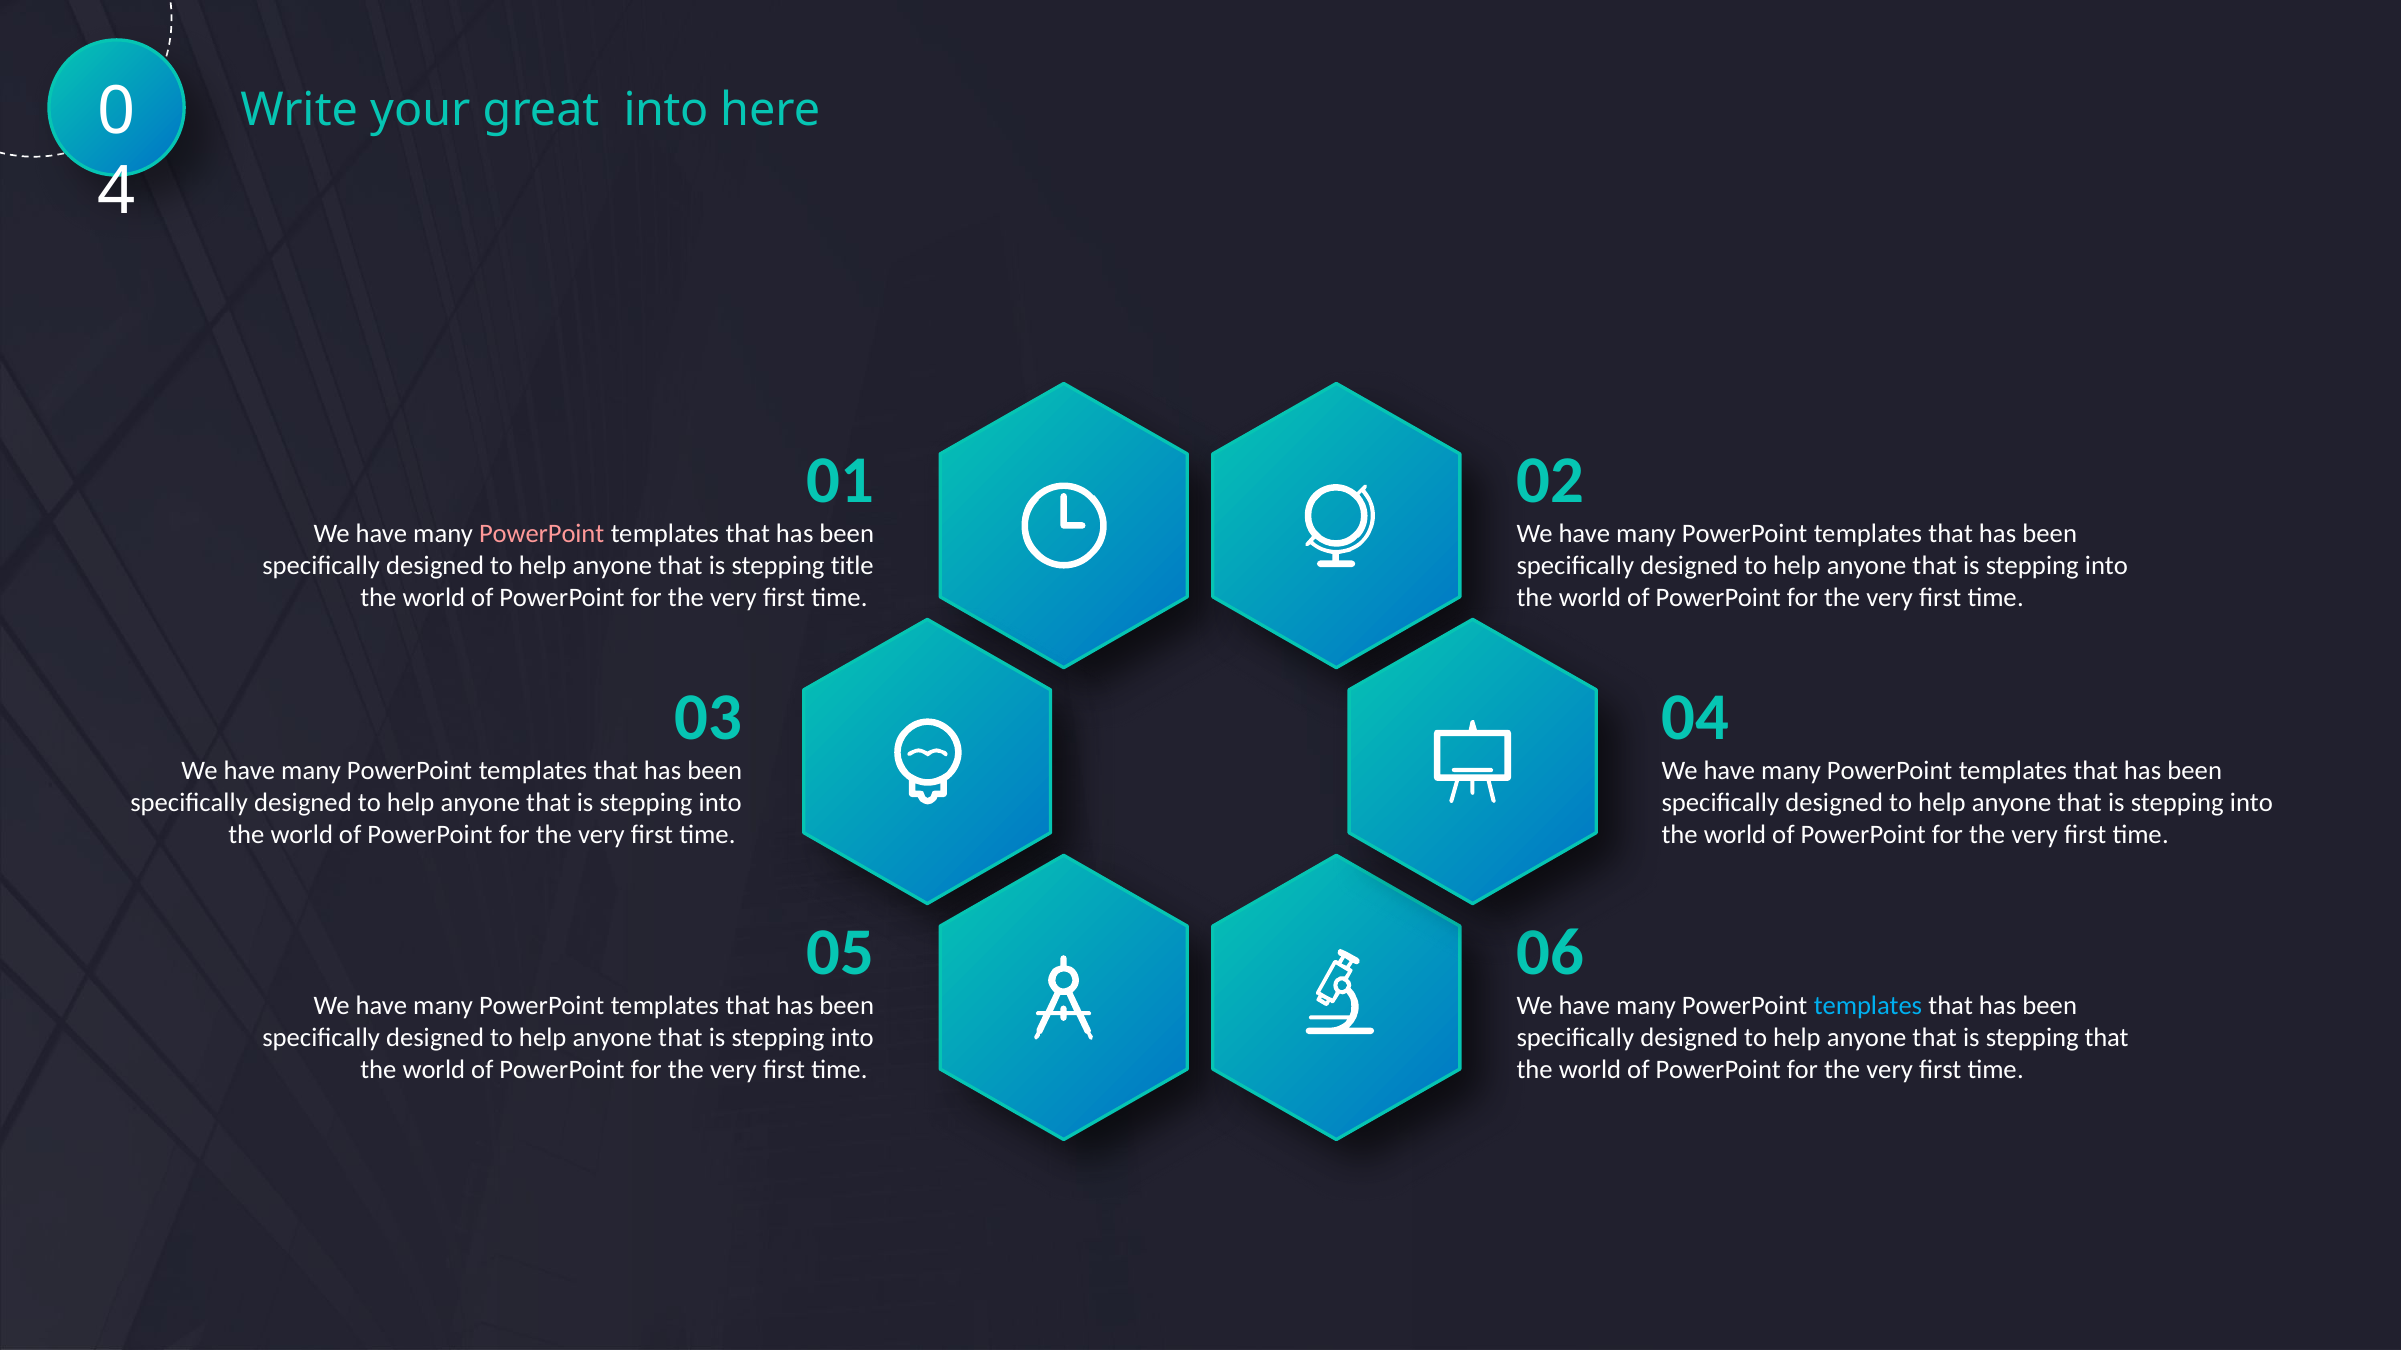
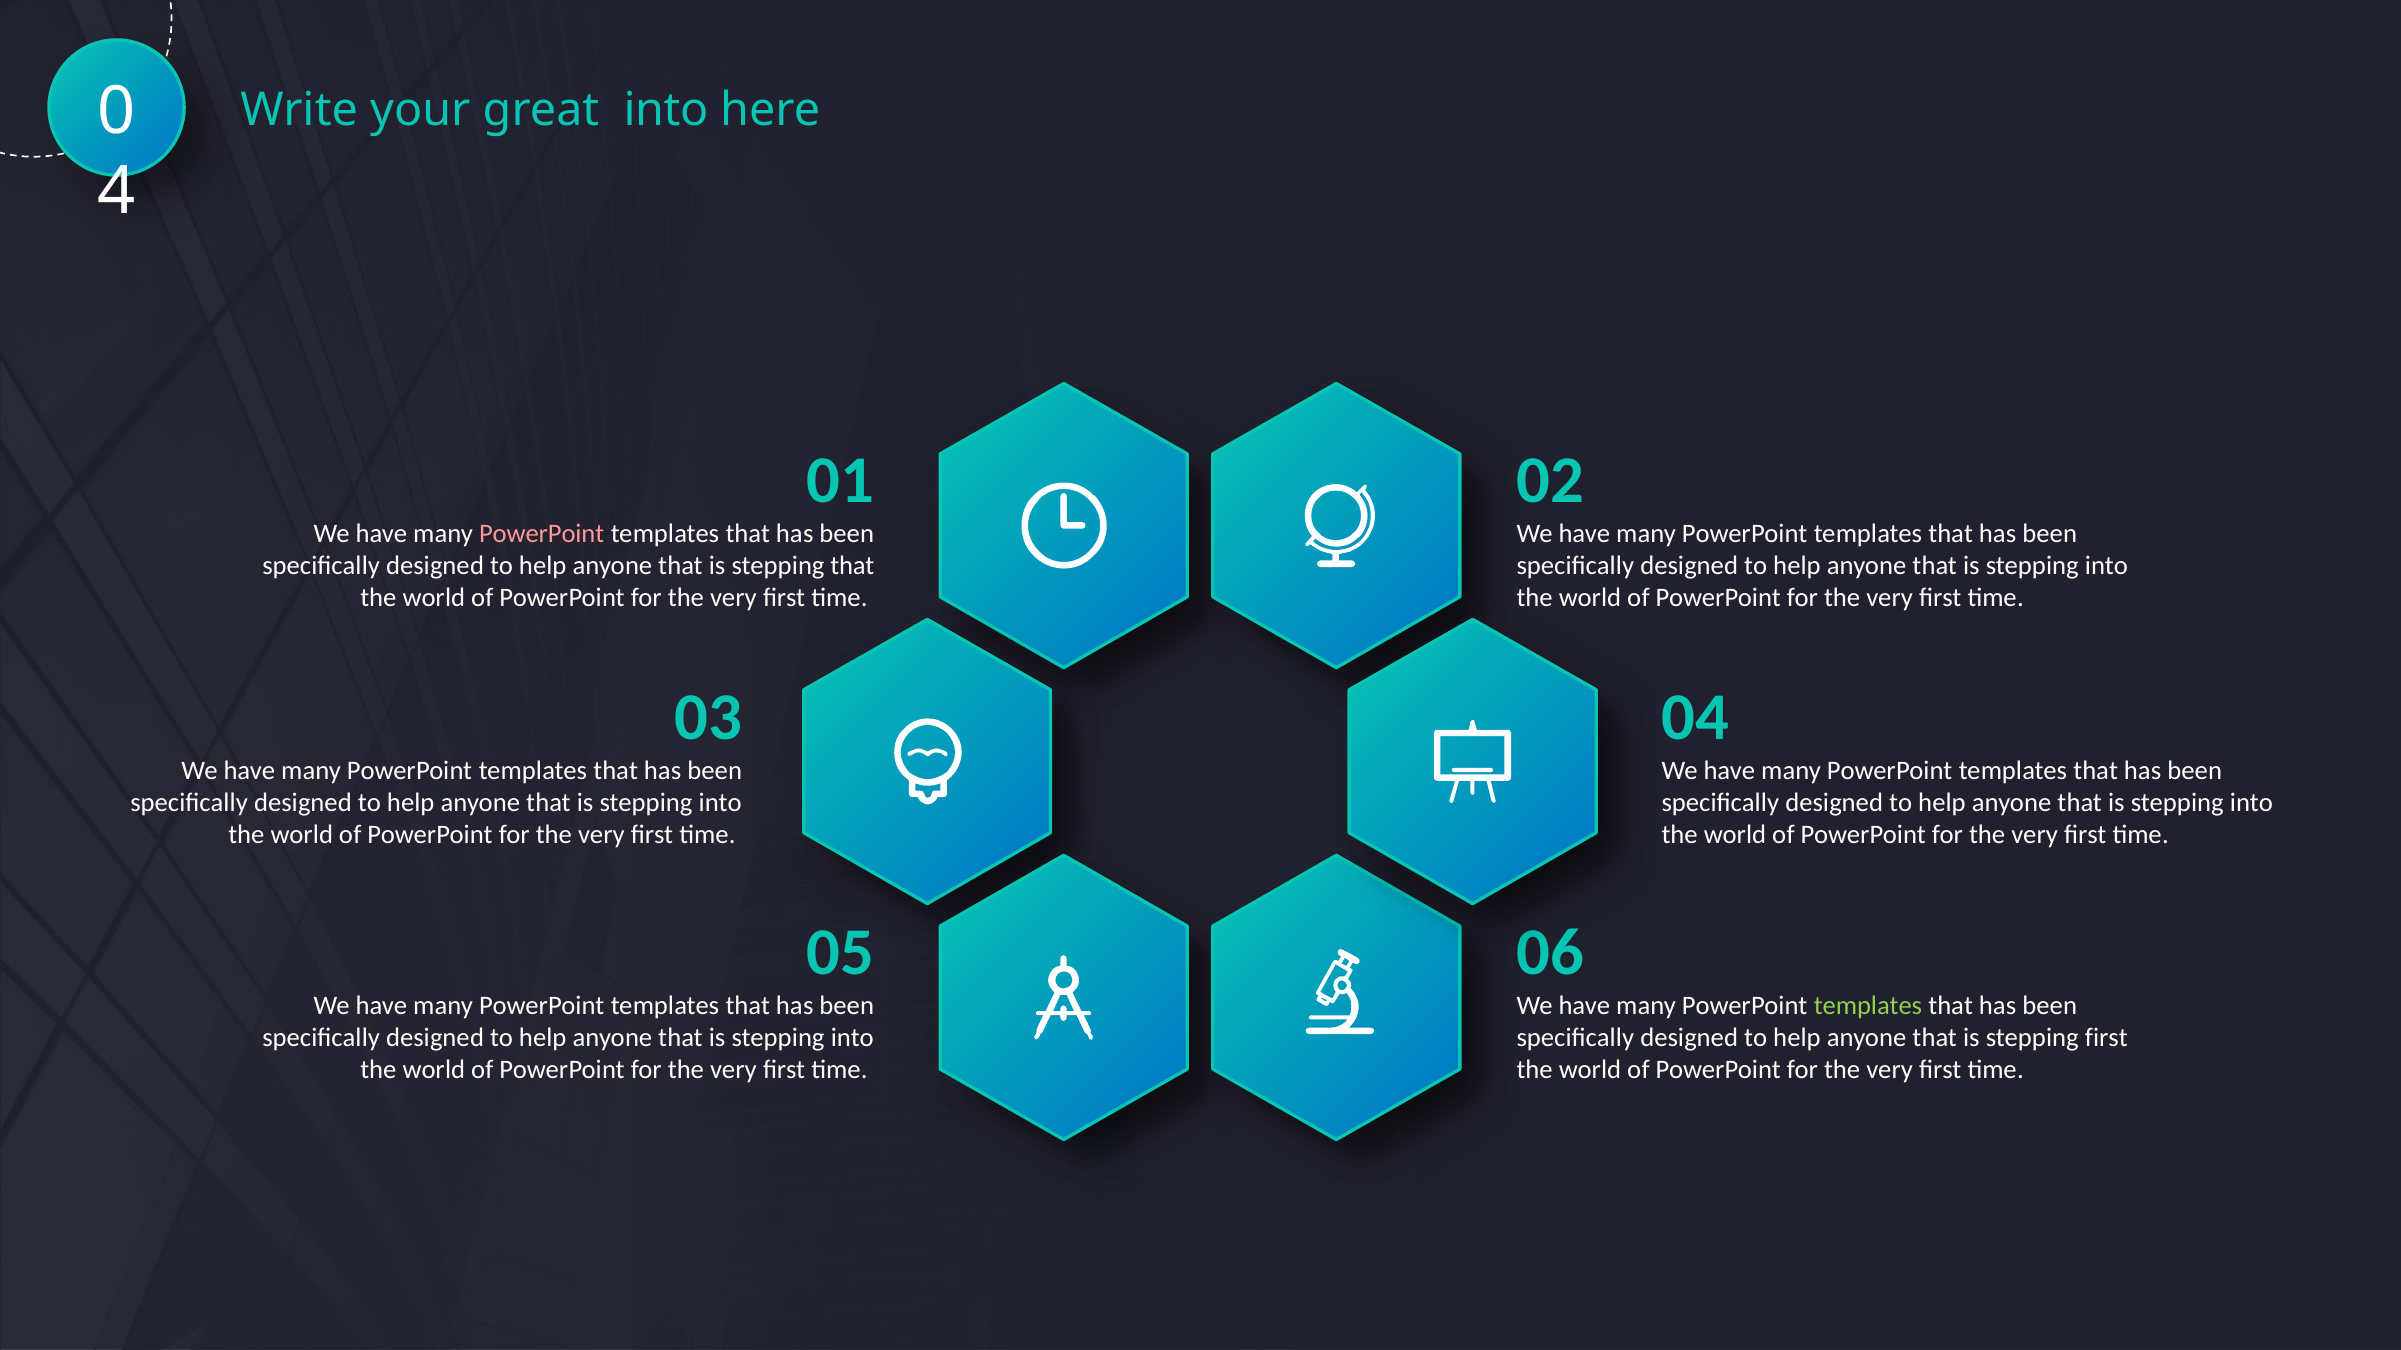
stepping title: title -> that (852, 566)
templates colour: light blue -> light green (1868, 1006)
stepping that: that -> first (2106, 1038)
